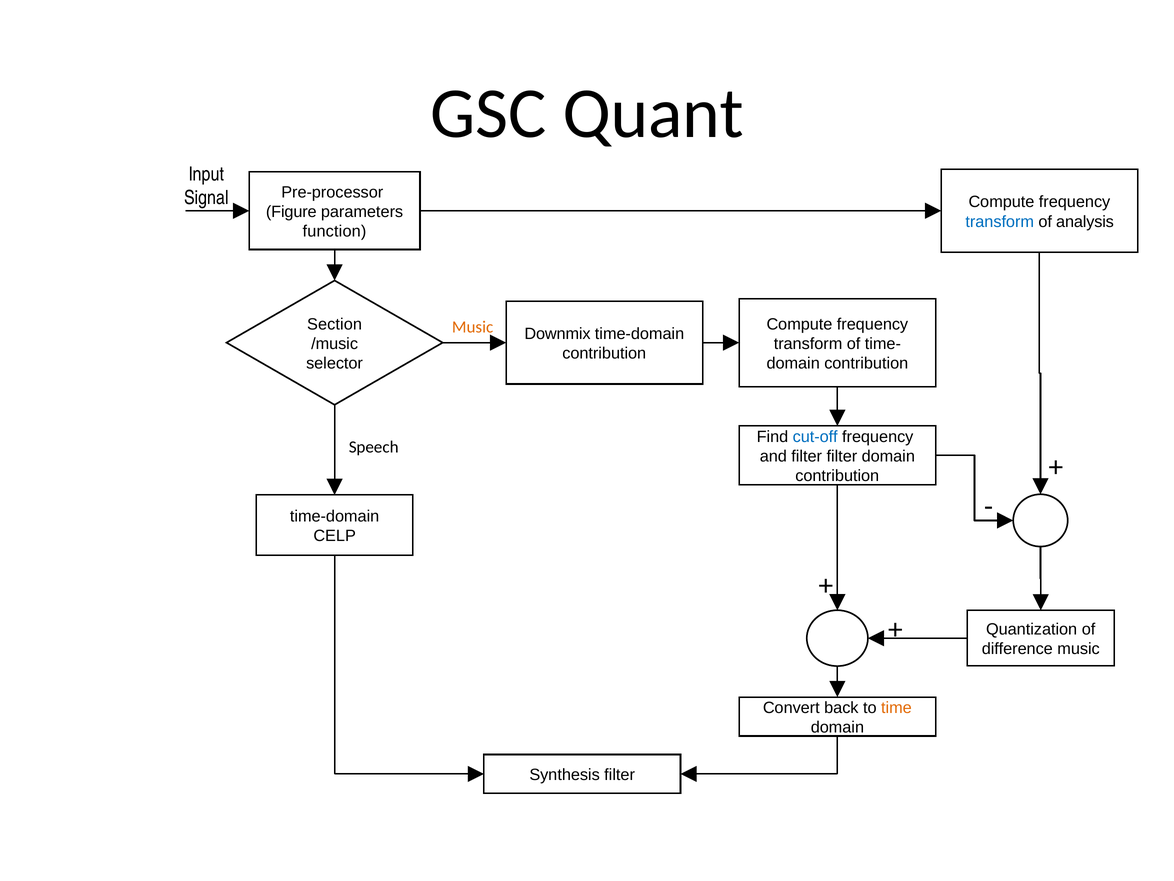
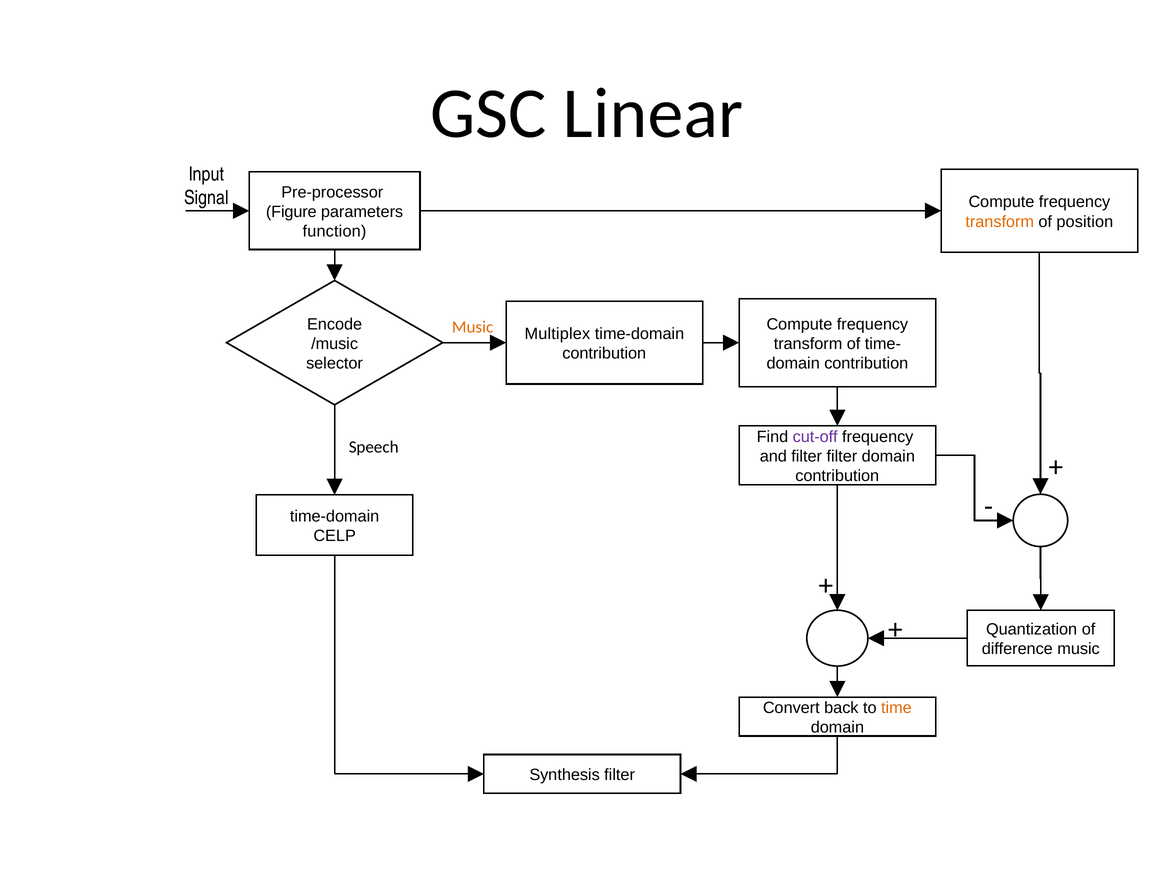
Quant: Quant -> Linear (653, 114)
transform colour: blue -> orange (1000, 222)
analysis: analysis -> position (1085, 222)
Section: Section -> Encode (335, 324)
Downmix: Downmix -> Multiplex (557, 334)
cut-off colour: blue -> purple (815, 437)
